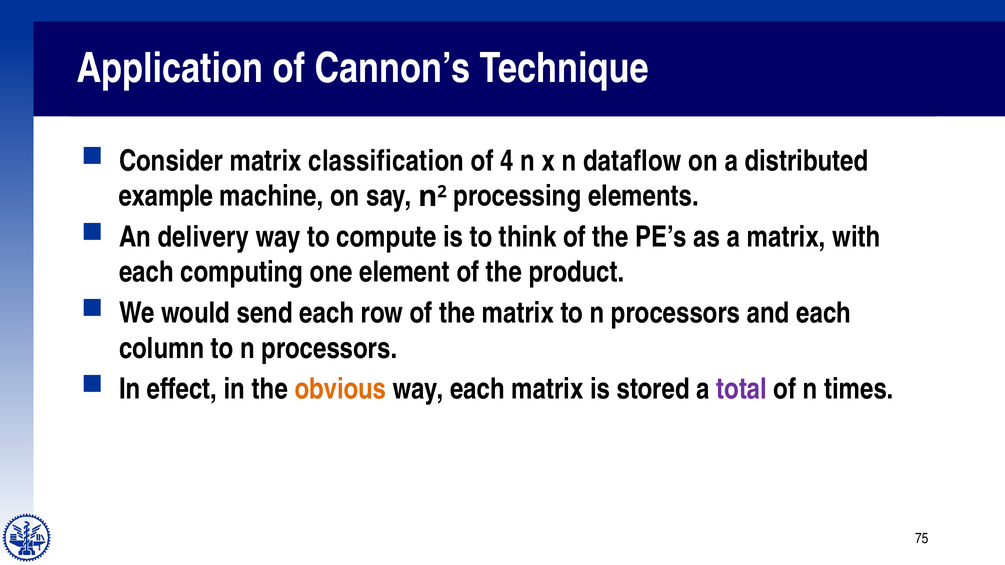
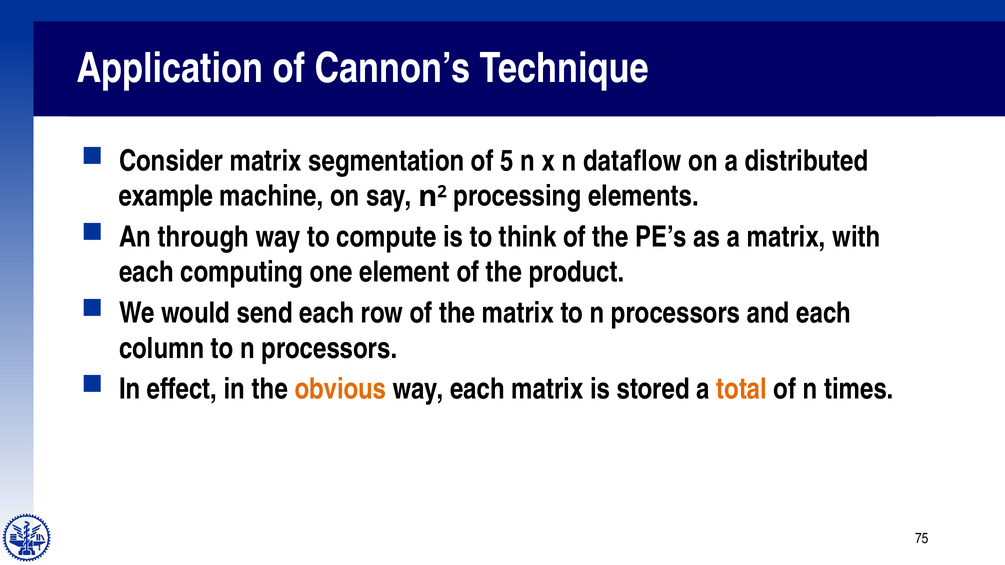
classification: classification -> segmentation (386, 161)
4: 4 -> 5 (507, 161)
delivery: delivery -> through (203, 237)
total colour: purple -> orange (742, 390)
